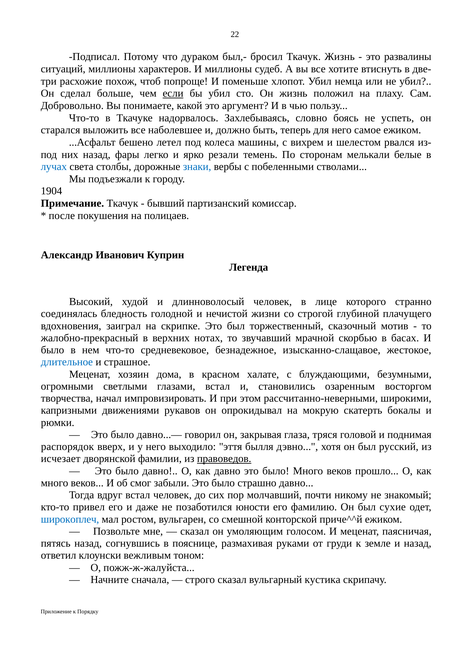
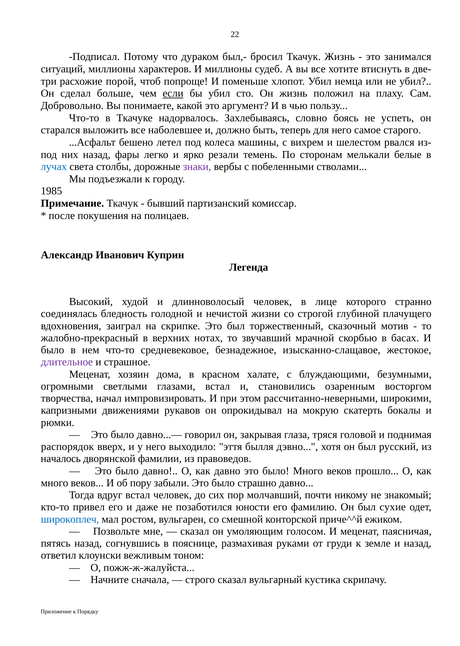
развалины: развалины -> занимался (408, 57)
похож: похож -> порой (121, 81)
самое ежиком: ежиком -> старого (402, 130)
знаки colour: blue -> purple (197, 167)
1904: 1904 -> 1985 (51, 191)
длительное colour: blue -> purple (67, 362)
исчезает: исчезает -> началось (61, 459)
правоведов underline: present -> none (224, 459)
смог: смог -> пору (141, 483)
